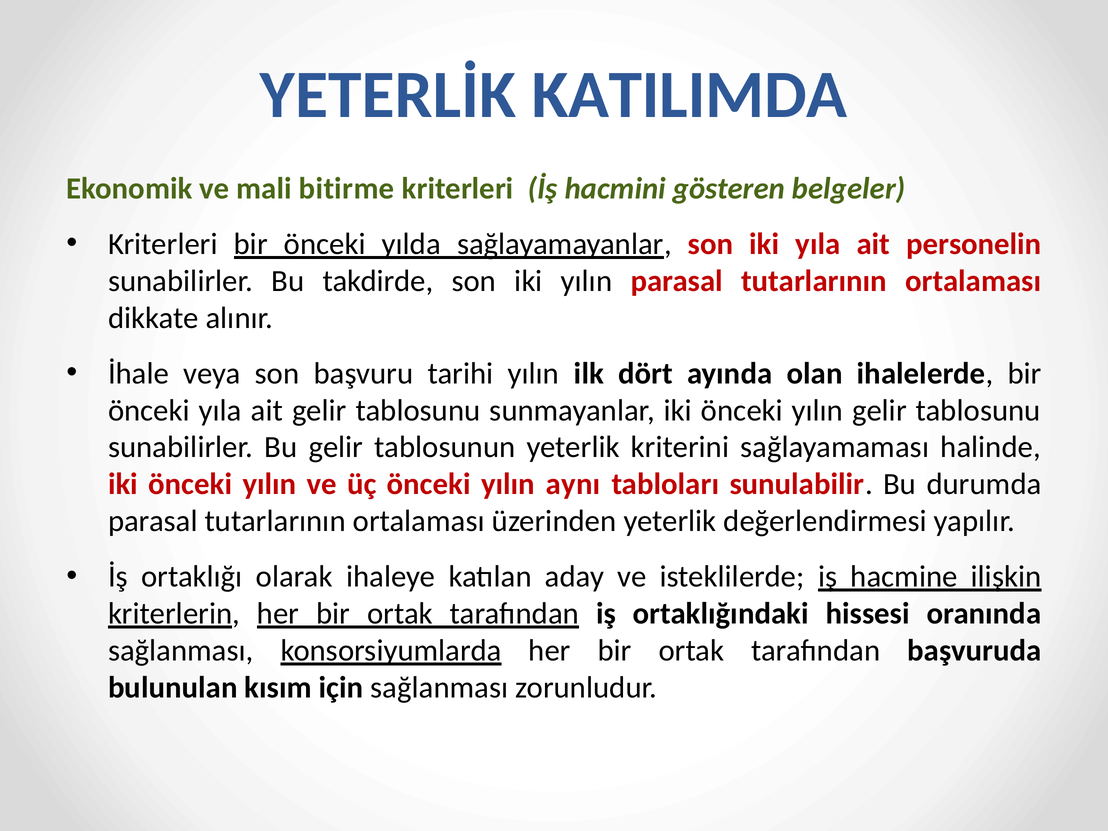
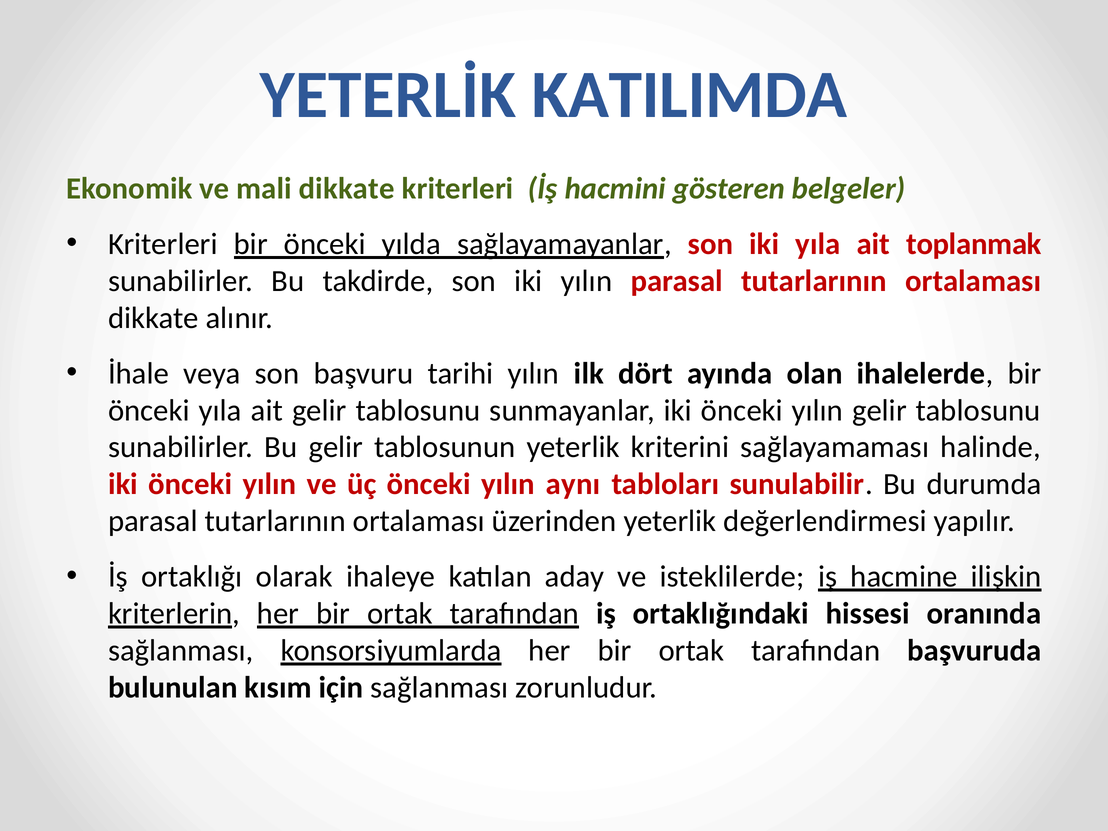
mali bitirme: bitirme -> dikkate (347, 189)
personelin: personelin -> toplanmak (974, 244)
